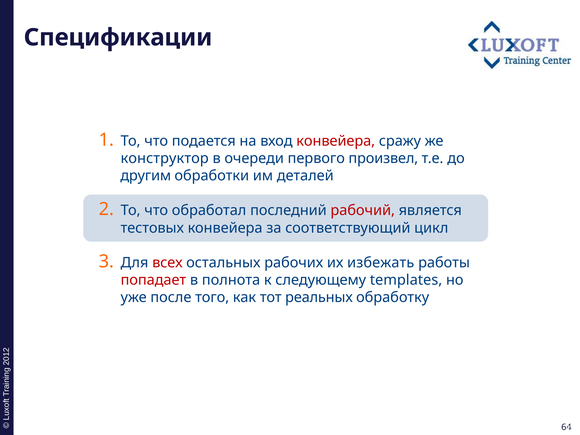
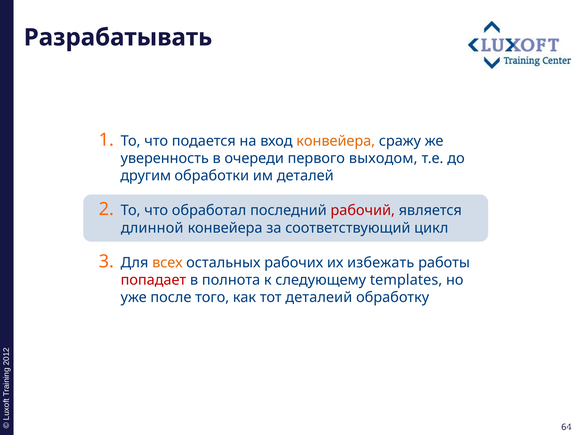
Спецификации: Спецификации -> Разрабатывать (118, 37)
конвейера colour: red -> orange (336, 141)
конструктор: конструктор -> уверенность (165, 158)
произвел: произвел -> выходом (383, 158)
тестовых: тестовых -> длинной (152, 228)
всех colour: red -> orange (167, 263)
реальных: реальных -> деталеий (319, 297)
